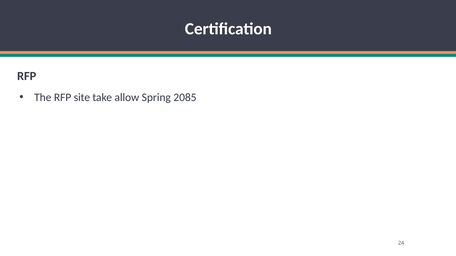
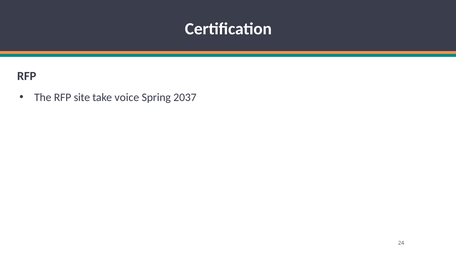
allow: allow -> voice (127, 98)
2085: 2085 -> 2037 (185, 98)
